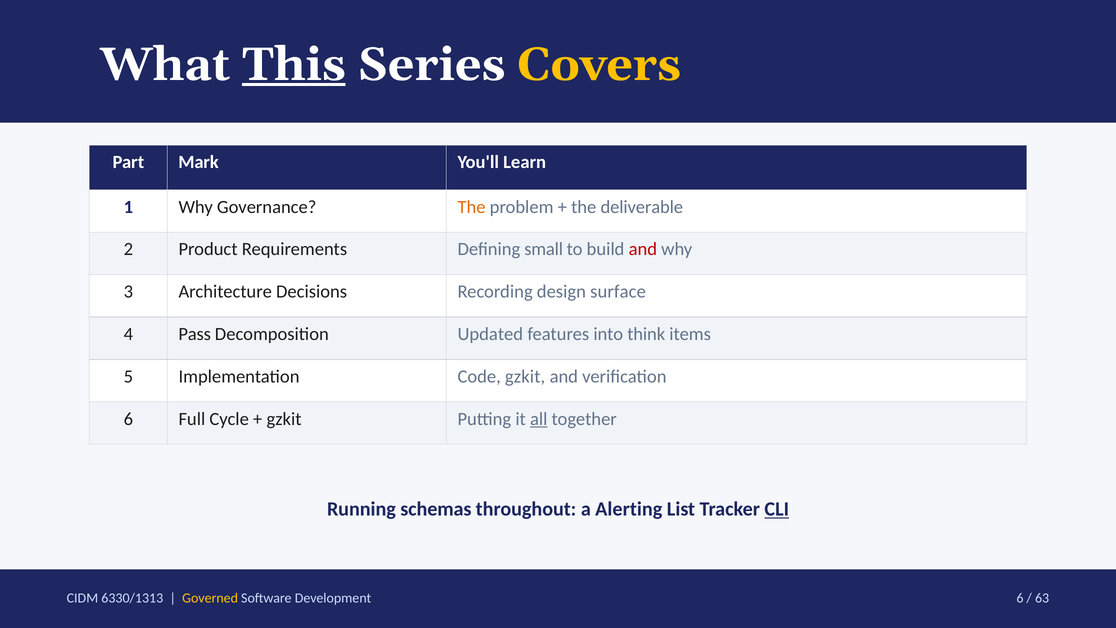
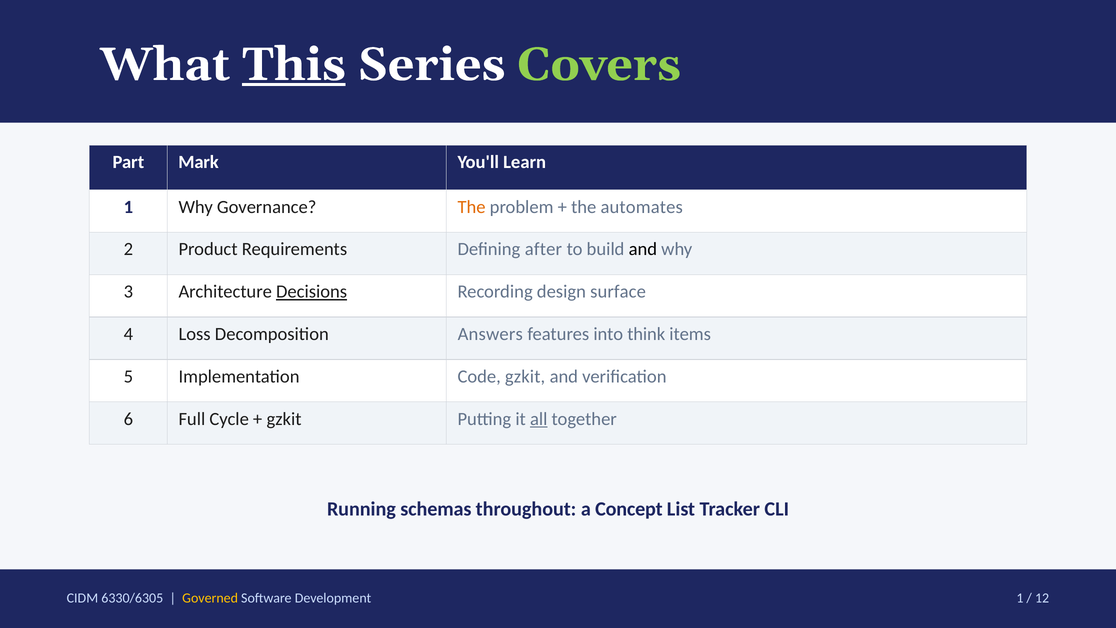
Covers colour: yellow -> light green (599, 65)
deliverable: deliverable -> automates (642, 207)
small: small -> after (543, 249)
and colour: red -> black (643, 249)
Decisions underline: none -> present (312, 292)
Pass: Pass -> Loss (195, 334)
Updated: Updated -> Answers (490, 334)
Alerting: Alerting -> Concept (629, 509)
CLI underline: present -> none (777, 509)
6330/1313: 6330/1313 -> 6330/6305 (132, 598)
Development 6: 6 -> 1 (1020, 598)
63: 63 -> 12 (1042, 598)
